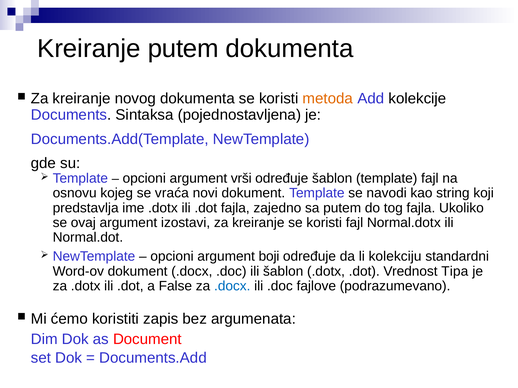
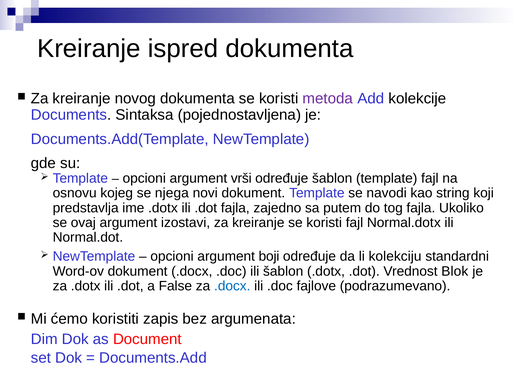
Kreiranje putem: putem -> ispred (183, 49)
metoda colour: orange -> purple (328, 99)
vraća: vraća -> njega (172, 193)
Tipa: Tipa -> Blok (455, 272)
